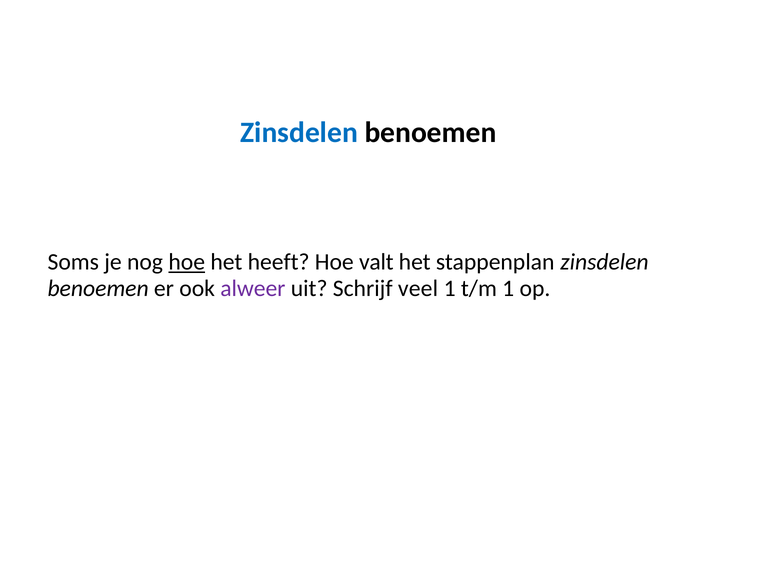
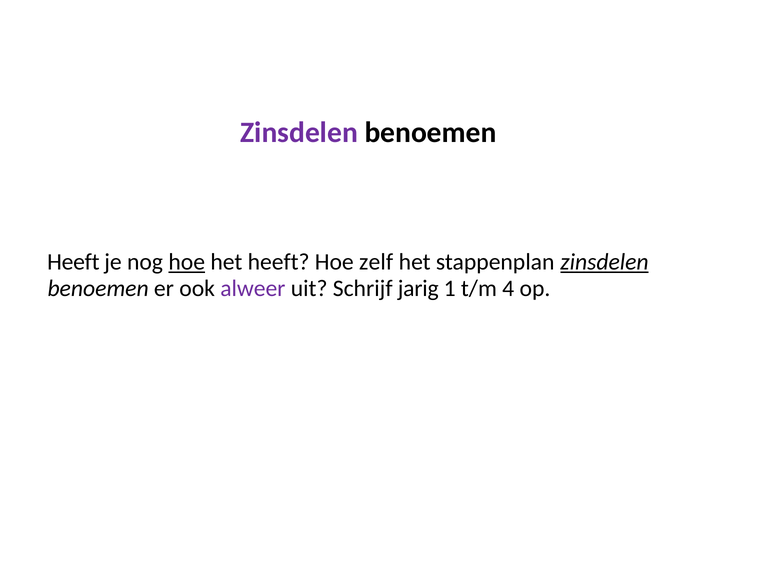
Zinsdelen colour: blue -> purple (299, 133)
Soms: Soms -> Heeft (73, 262)
valt: valt -> zelf (376, 262)
zinsdelen underline: none -> present (604, 262)
veel: veel -> jarig (418, 289)
t/m 1: 1 -> 4 (508, 289)
